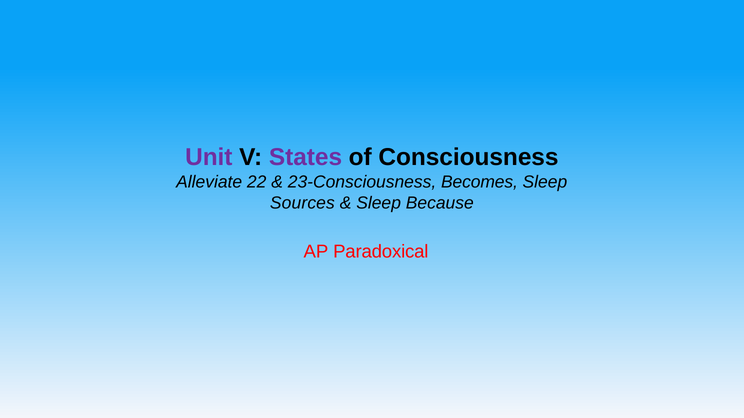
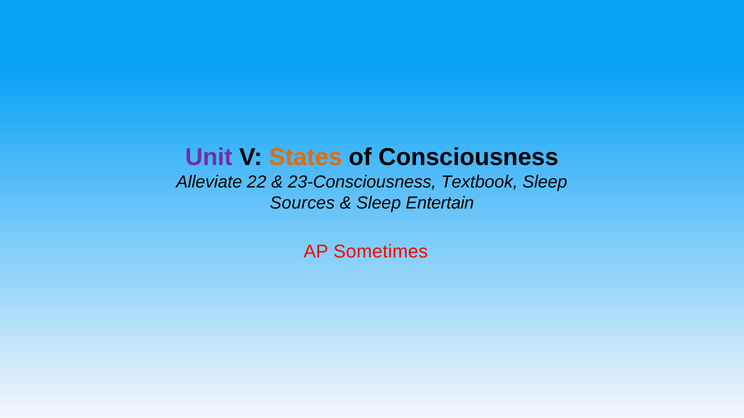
States colour: purple -> orange (305, 158)
Becomes: Becomes -> Textbook (479, 182)
Because: Because -> Entertain (440, 203)
Paradoxical: Paradoxical -> Sometimes (381, 252)
